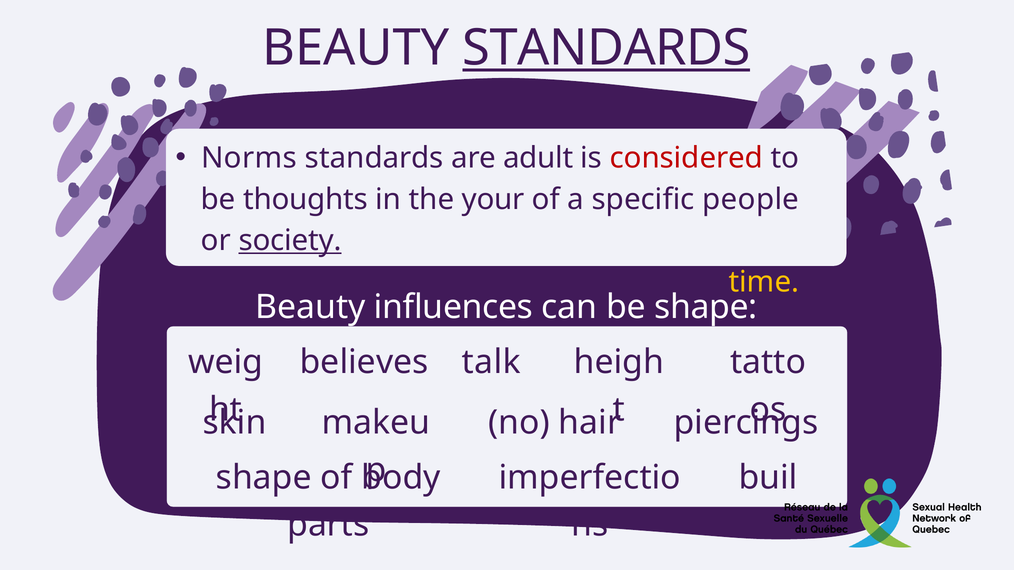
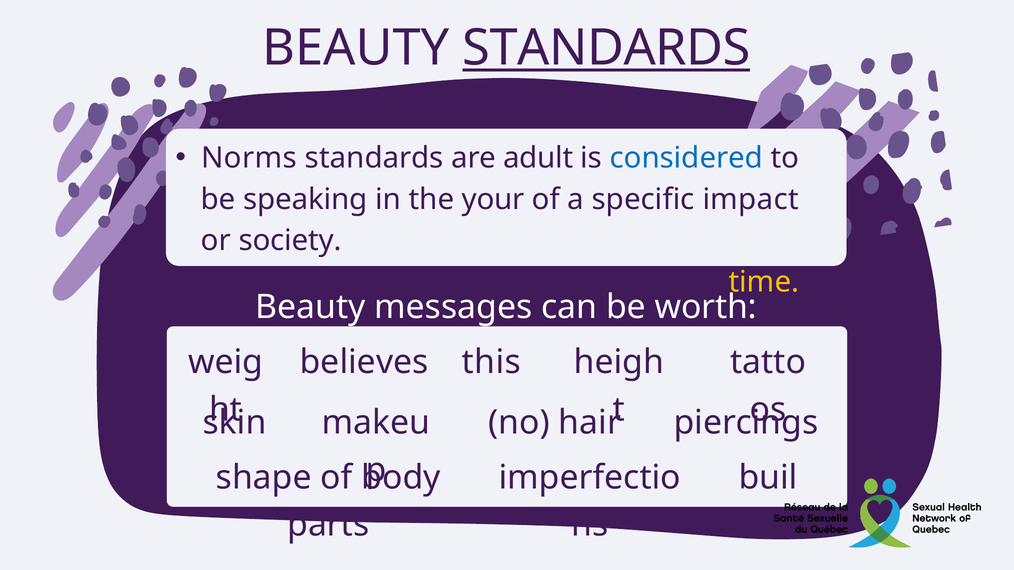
considered colour: red -> blue (686, 158)
thoughts: thoughts -> speaking (305, 199)
people: people -> impact (751, 199)
society underline: present -> none (290, 241)
influences: influences -> messages (453, 307)
be shape: shape -> worth (706, 307)
talk: talk -> this (491, 363)
